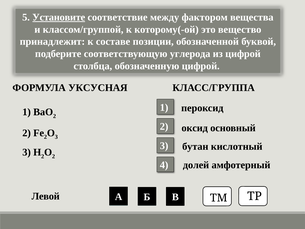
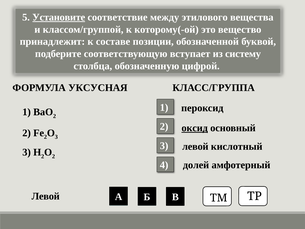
фактором: фактором -> этилового (205, 17)
углерода: углерода -> вступает (190, 54)
из цифрой: цифрой -> систему (243, 54)
оксид underline: none -> present (195, 128)
бутан: бутан -> левой (195, 146)
